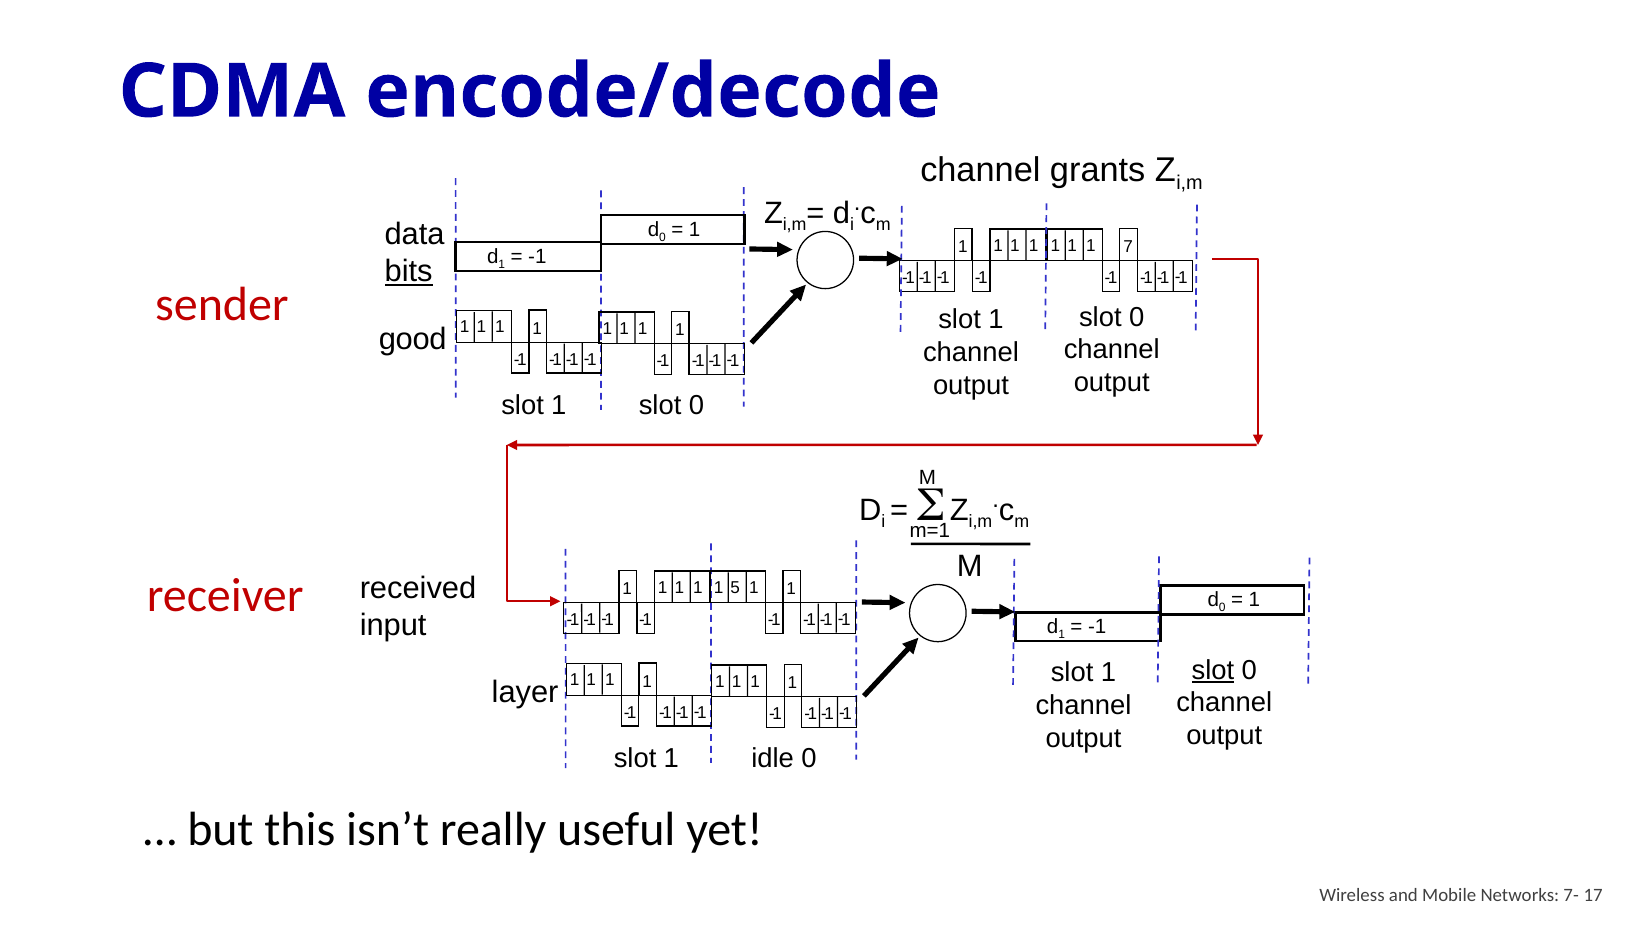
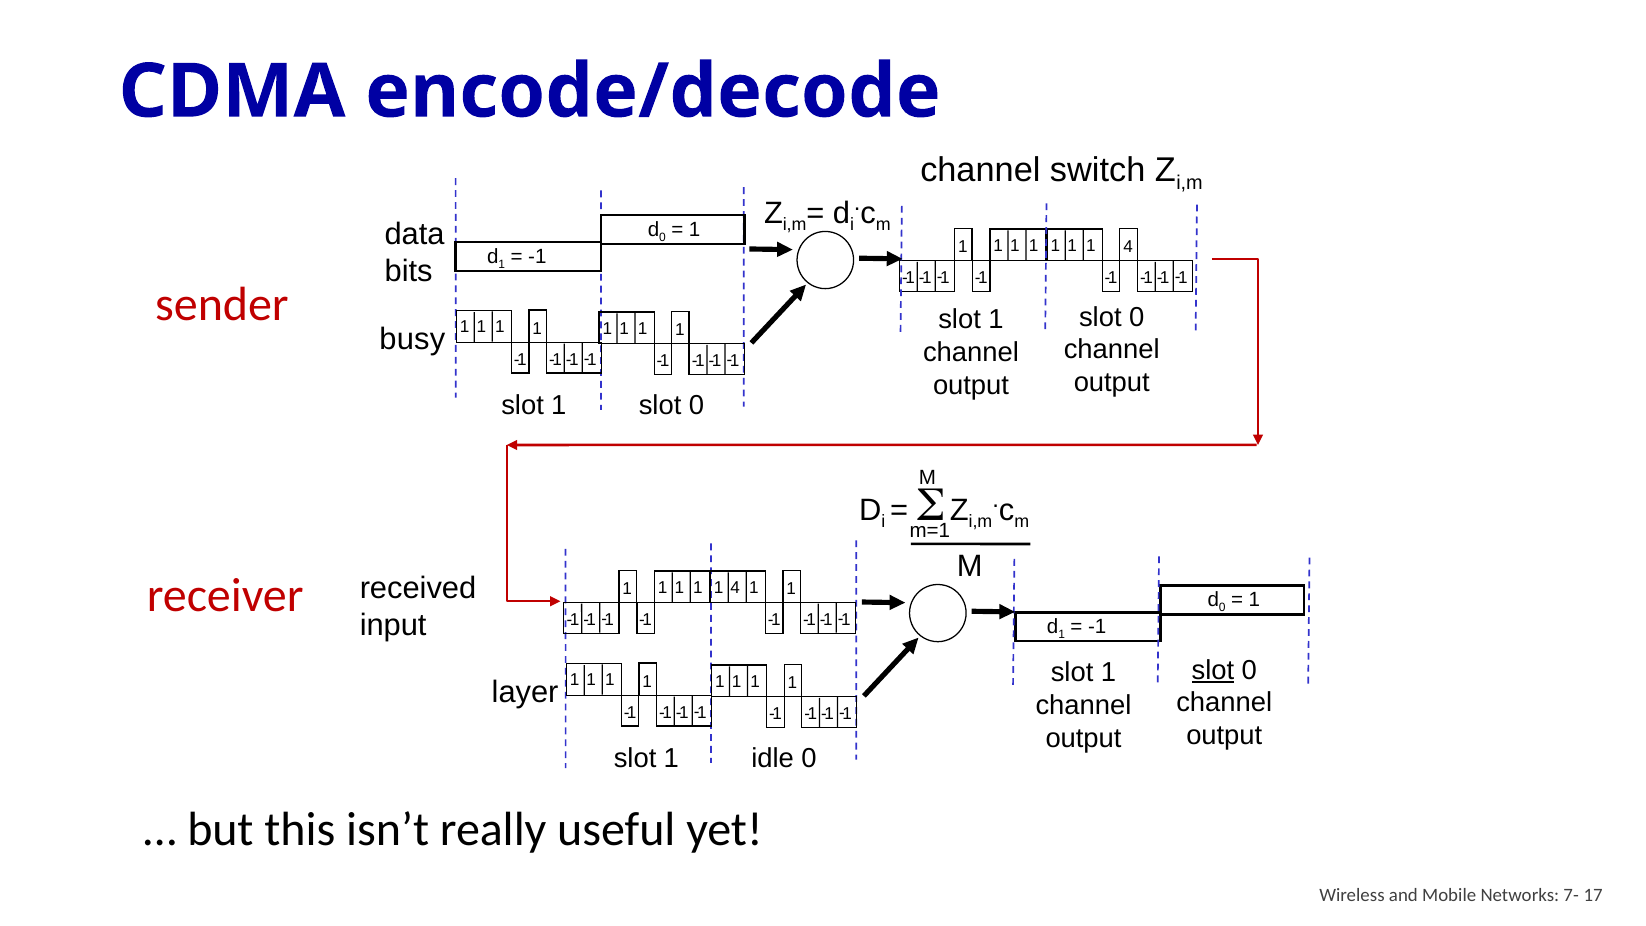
grants: grants -> switch (1098, 170)
1 1 7: 7 -> 4 (1128, 247)
bits underline: present -> none (409, 271)
good: good -> busy (412, 339)
5: 5 -> 4 (735, 587)
